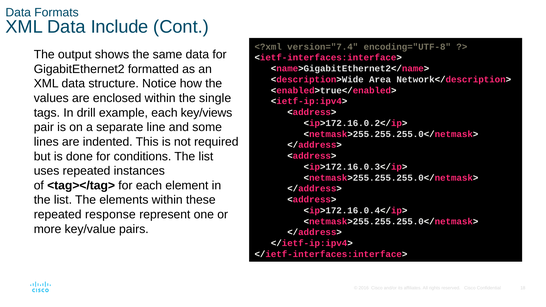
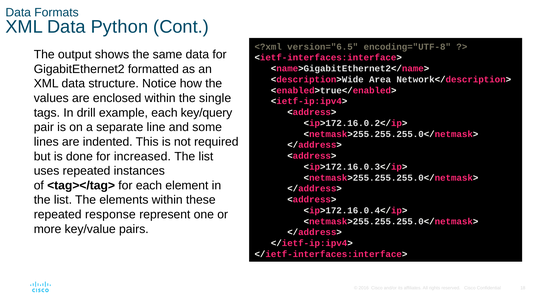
Include: Include -> Python (119, 27)
version="7.4: version="7.4 -> version="6.5 (323, 47)
key/views: key/views -> key/query (206, 113)
conditions: conditions -> increased (142, 156)
